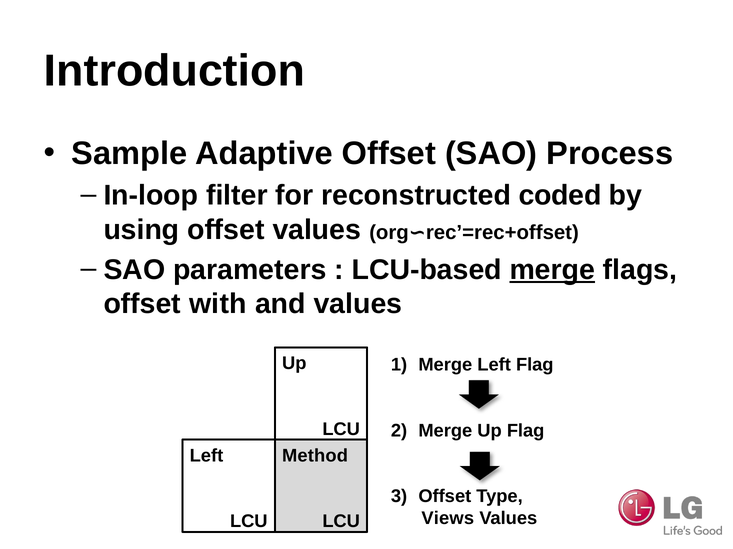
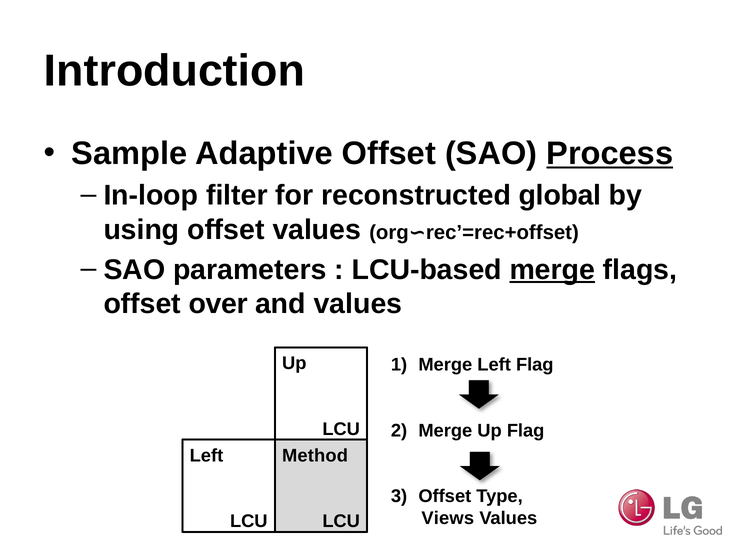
Process underline: none -> present (610, 154)
coded: coded -> global (560, 196)
with: with -> over (218, 304)
